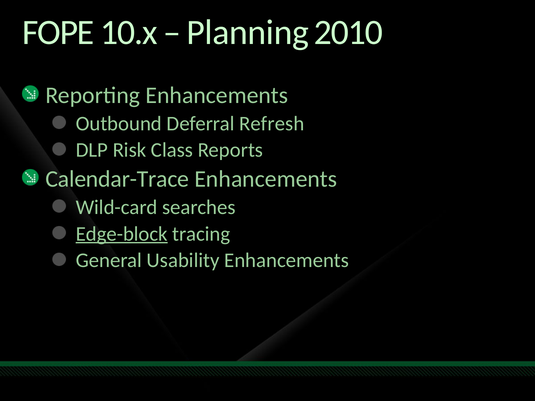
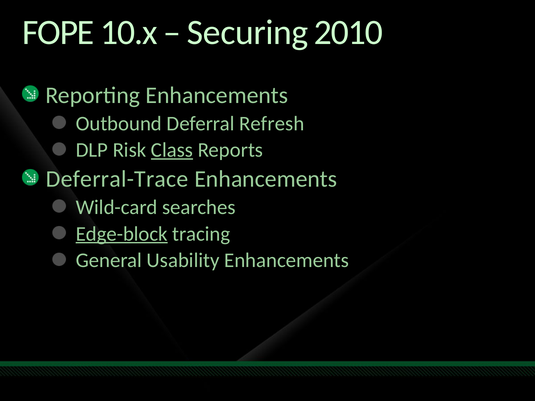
Planning: Planning -> Securing (248, 33)
Class underline: none -> present (172, 150)
Calendar-Trace: Calendar-Trace -> Deferral-Trace (117, 179)
